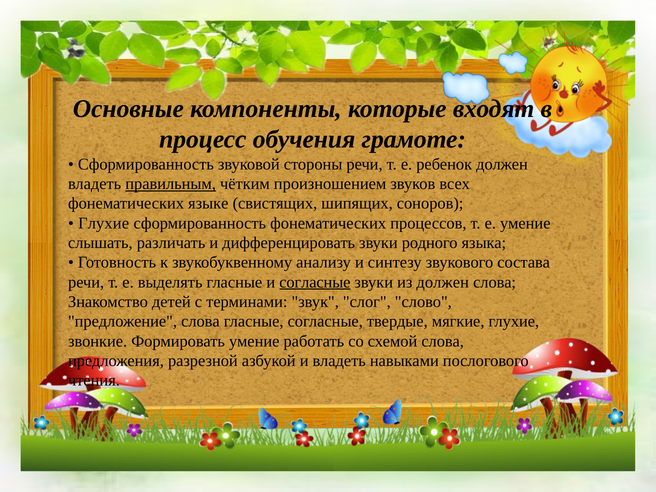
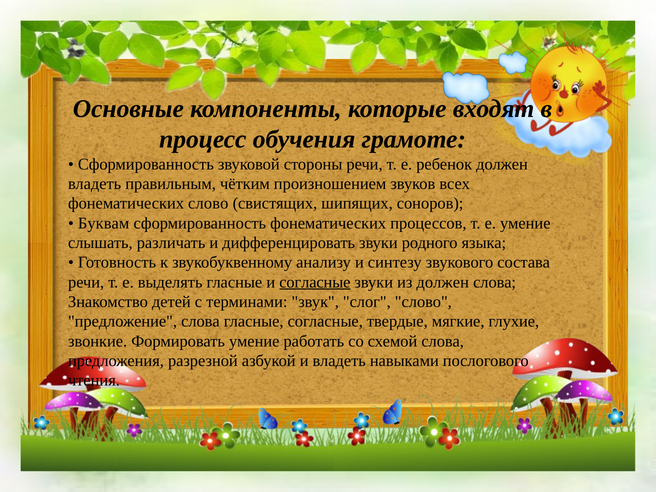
правильным underline: present -> none (171, 184)
фонематических языке: языке -> слово (208, 203)
Глухие: Глухие -> Буквам (104, 223)
